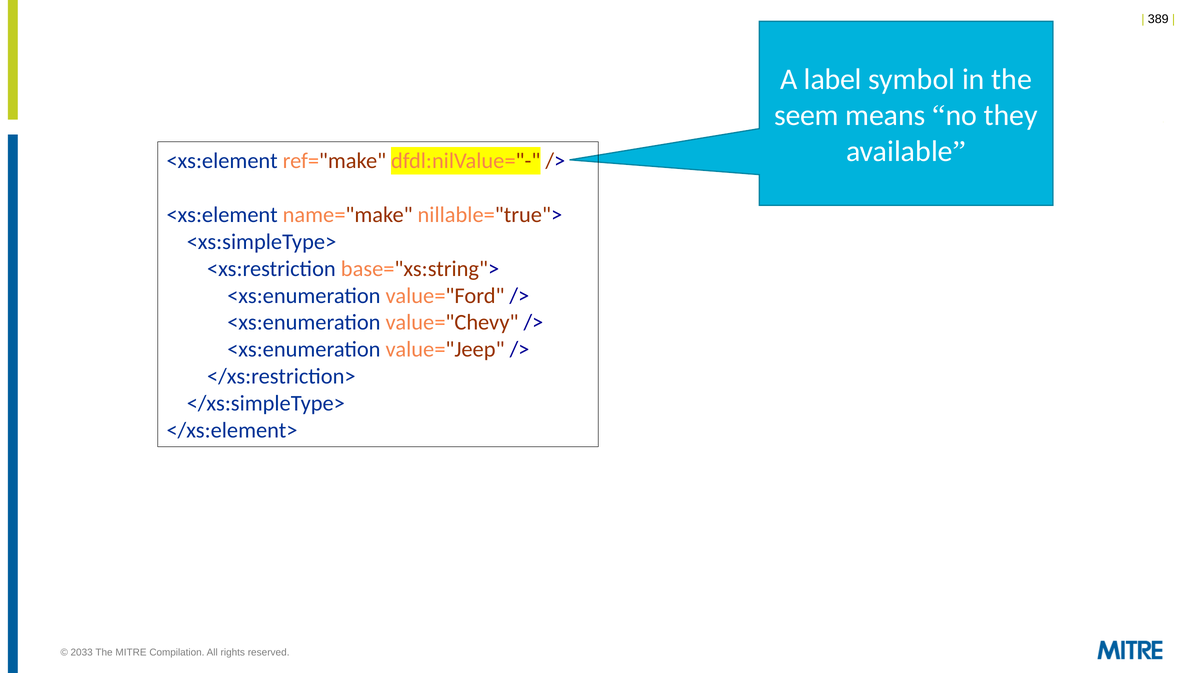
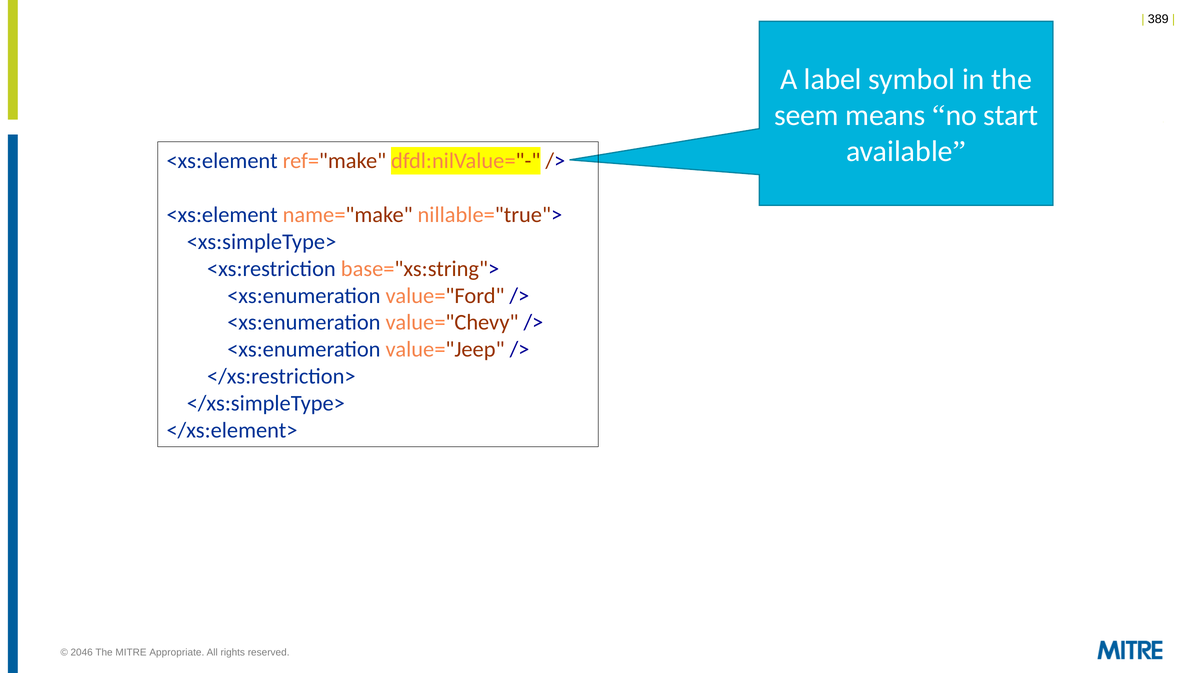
they: they -> start (1011, 115)
2033: 2033 -> 2046 (82, 653)
Compilation: Compilation -> Appropriate (177, 653)
